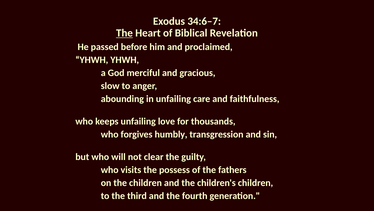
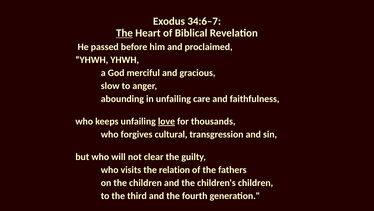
love underline: none -> present (166, 121)
humbly: humbly -> cultural (171, 134)
possess: possess -> relation (174, 169)
